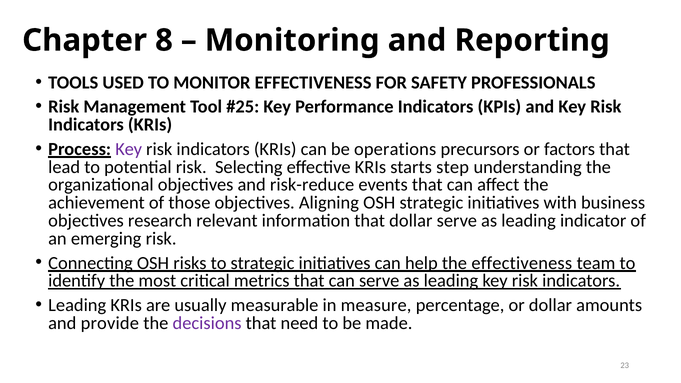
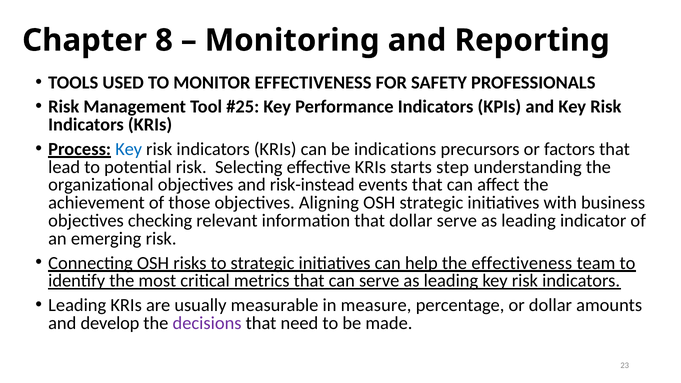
Key colour: purple -> blue (129, 149)
operations: operations -> indications (395, 149)
risk-reduce: risk-reduce -> risk-instead (312, 185)
research: research -> checking (160, 221)
provide: provide -> develop (110, 323)
